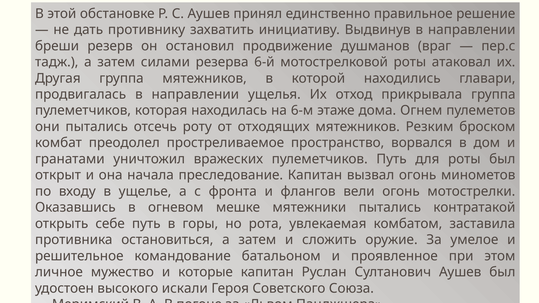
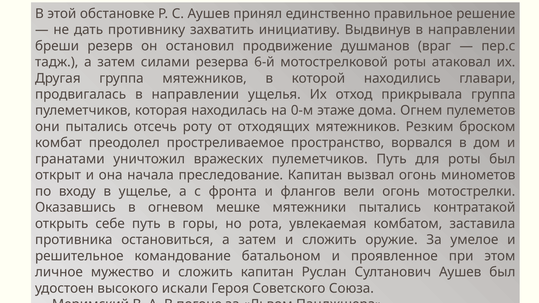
6-м: 6-м -> 0-м (302, 111)
мужество и которые: которые -> сложить (206, 272)
